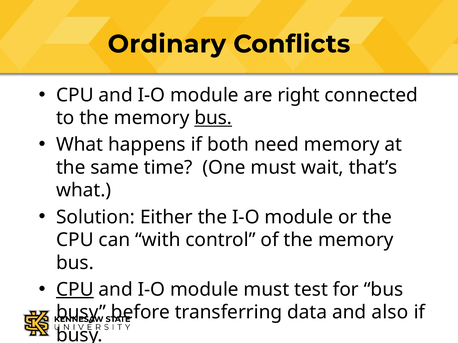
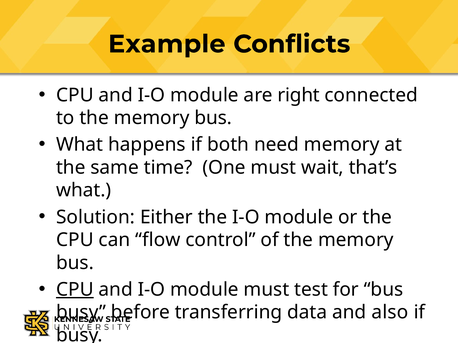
Ordinary: Ordinary -> Example (167, 44)
bus underline: present -> none (213, 118)
with: with -> flow (158, 240)
